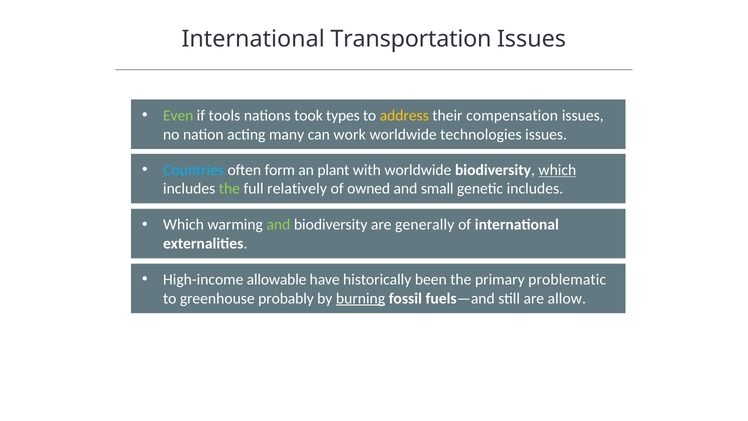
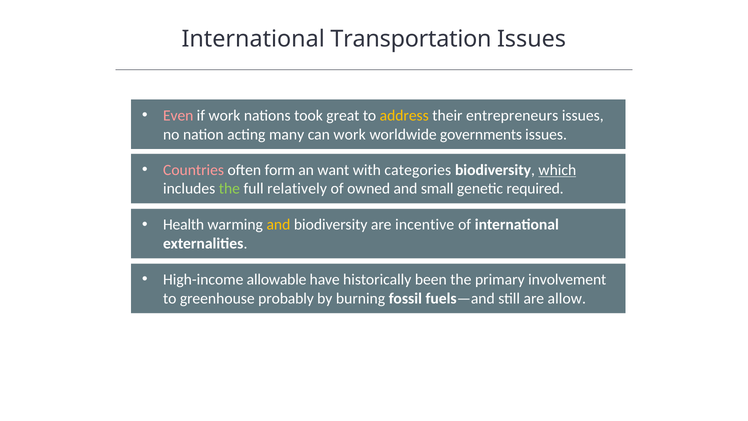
Even colour: light green -> pink (178, 116)
if tools: tools -> work (224, 116)
types: types -> great (343, 116)
compensation: compensation -> entrepreneurs (512, 116)
technologies: technologies -> governments (481, 134)
Countries colour: light blue -> pink (194, 170)
plant: plant -> want (333, 170)
with worldwide: worldwide -> categories (418, 170)
genetic includes: includes -> required (535, 189)
Which: Which -> Health (184, 225)
and colour: light green -> yellow (278, 225)
generally: generally -> incentive (425, 225)
problematic: problematic -> involvement (567, 280)
burning underline: present -> none (361, 298)
